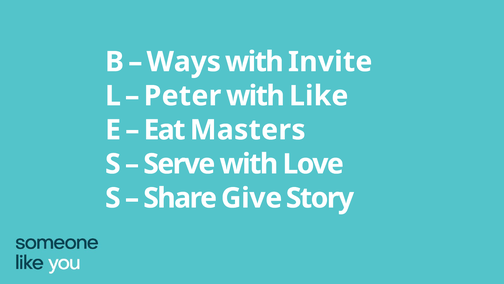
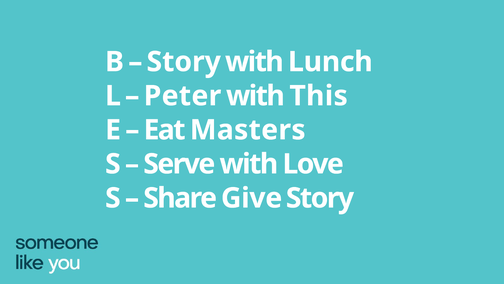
Ways: Ways -> Story (184, 62)
Invite: Invite -> Lunch (330, 62)
Like: Like -> This (319, 96)
